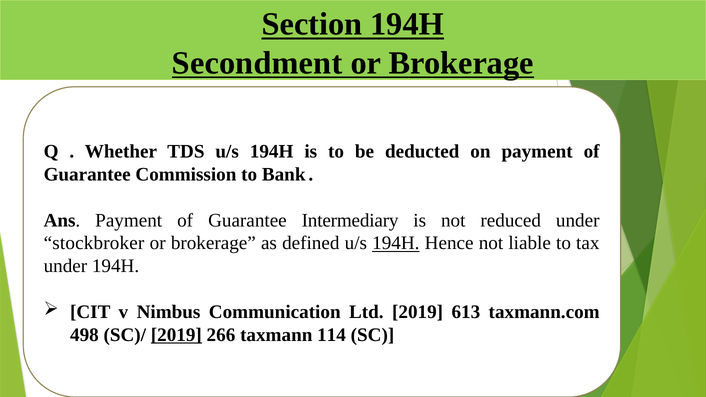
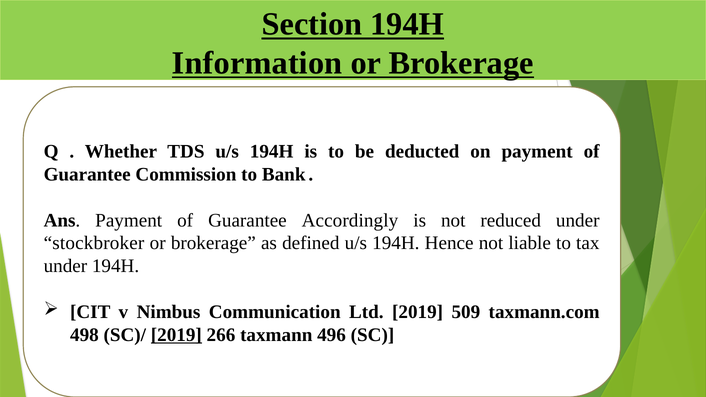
Secondment: Secondment -> Information (257, 63)
Intermediary: Intermediary -> Accordingly (350, 220)
194H underline: present -> none (396, 243)
613: 613 -> 509 (466, 312)
114: 114 -> 496 (332, 335)
